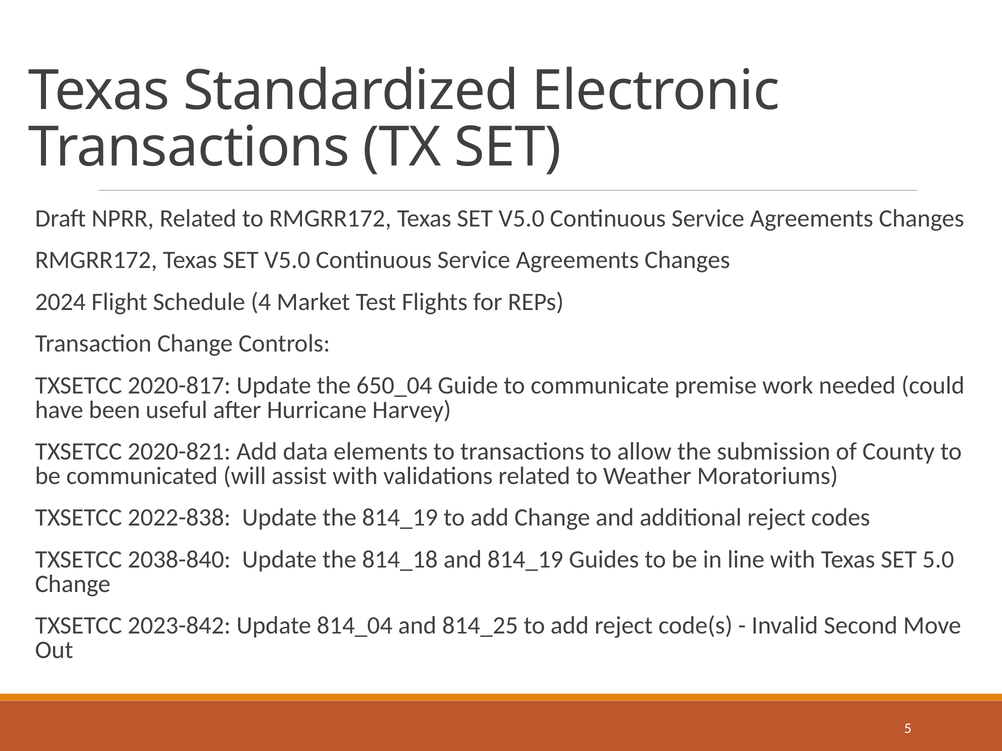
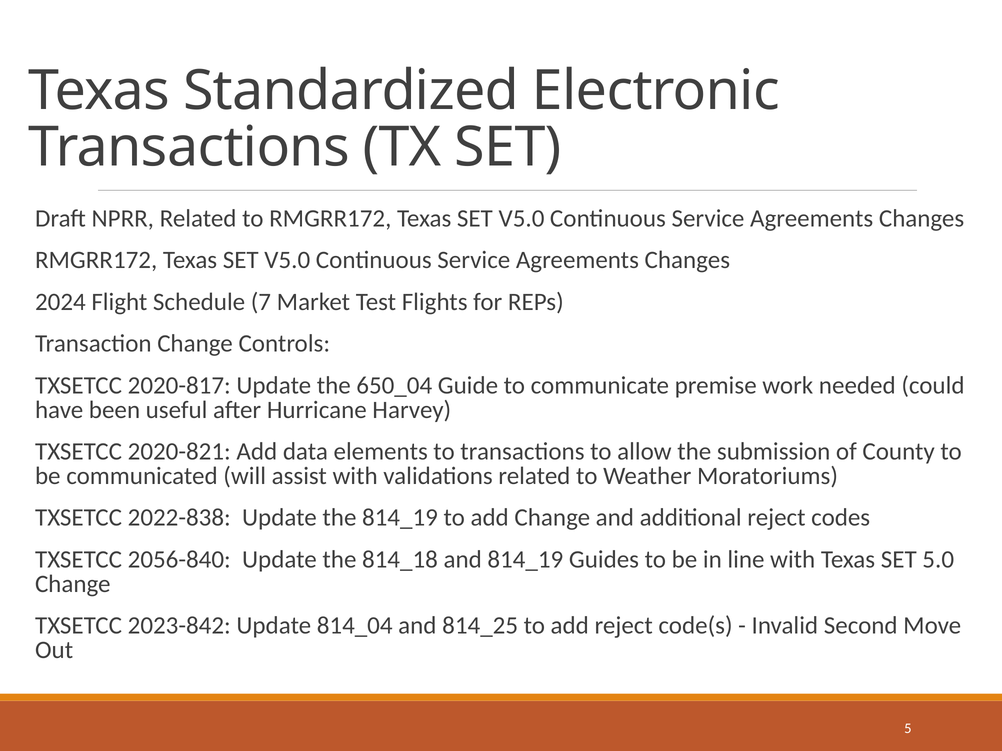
4: 4 -> 7 (261, 302)
2038-840: 2038-840 -> 2056-840 (179, 560)
